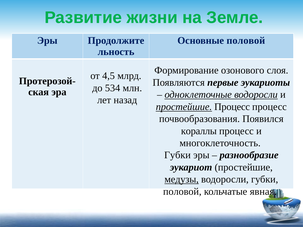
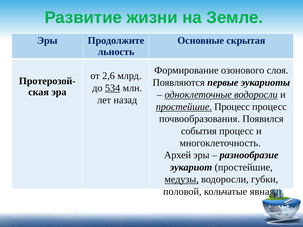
Основные половой: половой -> скрытая (246, 41)
4,5: 4,5 -> 2,6 (109, 76)
534 underline: none -> present (113, 88)
кораллы: кораллы -> события (199, 131)
Губки: Губки -> Архей (178, 155)
